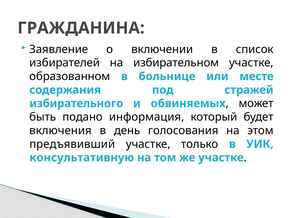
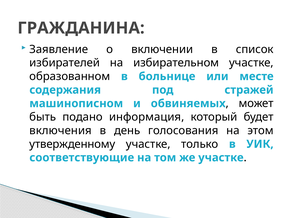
избирательного: избирательного -> машинописном (76, 104)
предъявивший: предъявивший -> утвержденному (72, 144)
консультативную: консультативную -> соответствующие (82, 158)
